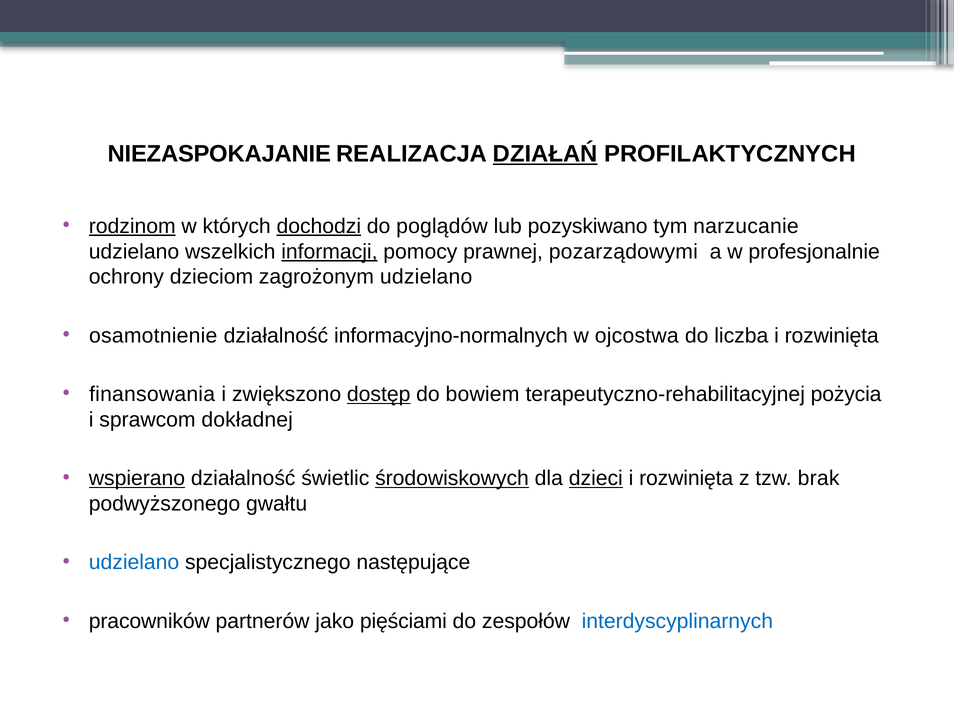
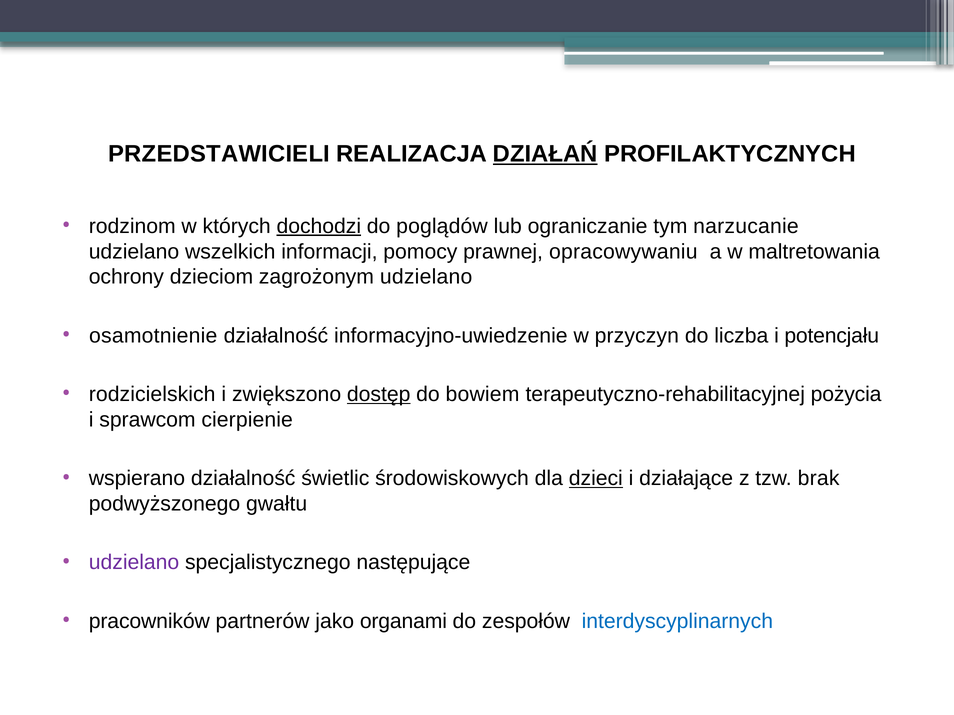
NIEZASPOKAJANIE: NIEZASPOKAJANIE -> PRZEDSTAWICIELI (219, 154)
rodzinom underline: present -> none (132, 226)
pozyskiwano: pozyskiwano -> ograniczanie (588, 226)
informacji underline: present -> none (329, 252)
pozarządowymi: pozarządowymi -> opracowywaniu (623, 252)
profesjonalnie: profesjonalnie -> maltretowania (814, 252)
informacyjno-normalnych: informacyjno-normalnych -> informacyjno-uwiedzenie (451, 336)
ojcostwa: ojcostwa -> przyczyn (637, 336)
rozwinięta: rozwinięta -> potencjału (832, 336)
finansowania: finansowania -> rodzicielskich (152, 395)
dokładnej: dokładnej -> cierpienie (247, 420)
wspierano underline: present -> none (137, 479)
środowiskowych underline: present -> none (452, 479)
rozwinięta: rozwinięta -> działające (686, 479)
udzielano colour: blue -> purple (134, 563)
pięściami: pięściami -> organami (403, 622)
